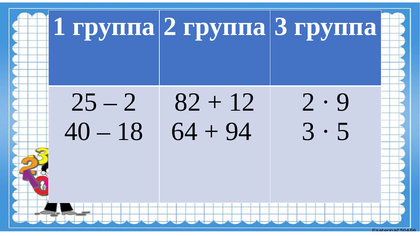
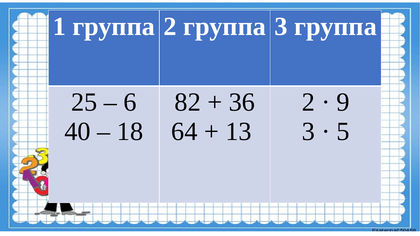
2: 2 -> 6 (130, 102)
12: 12 -> 36 (242, 102)
94: 94 -> 13 (239, 131)
